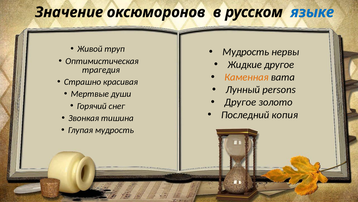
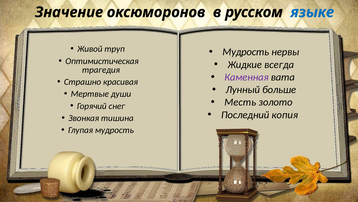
Жидкие другое: другое -> всегда (279, 64)
Каменная colour: orange -> purple (246, 77)
persons: persons -> больше (279, 89)
Другое: Другое -> Месть (240, 102)
